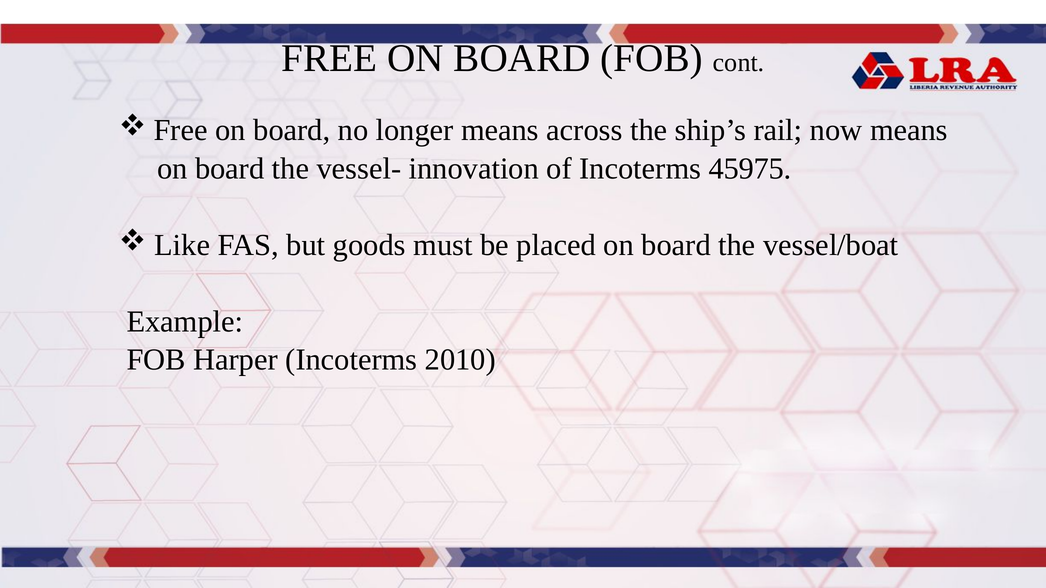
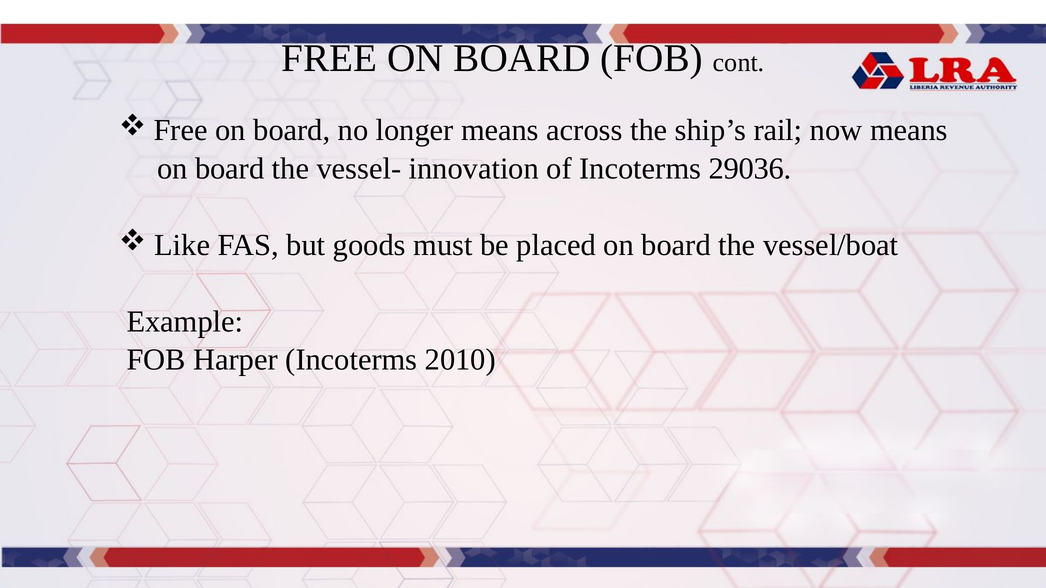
45975: 45975 -> 29036 (750, 169)
